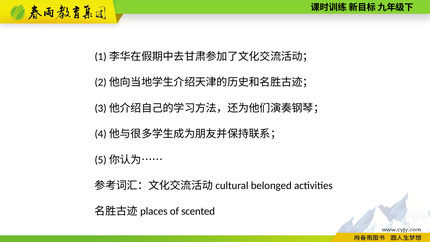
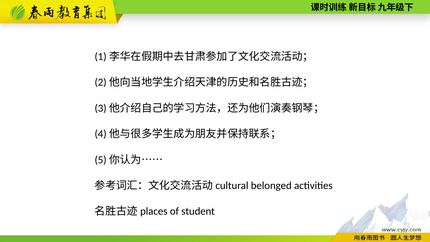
scented: scented -> student (198, 211)
